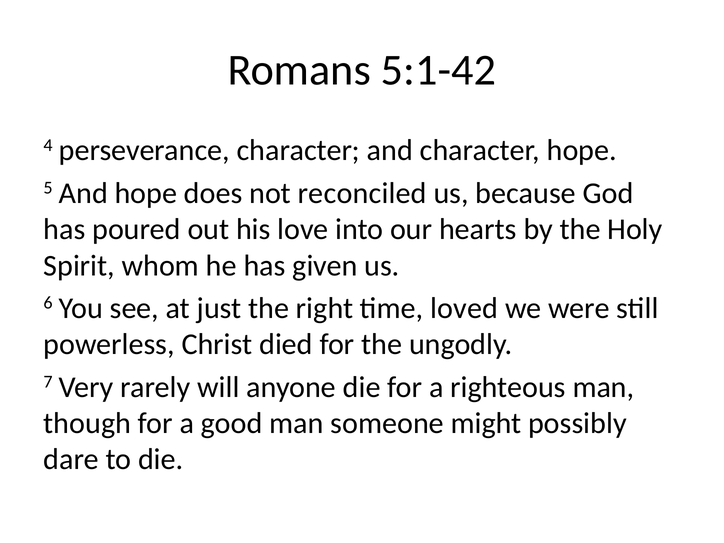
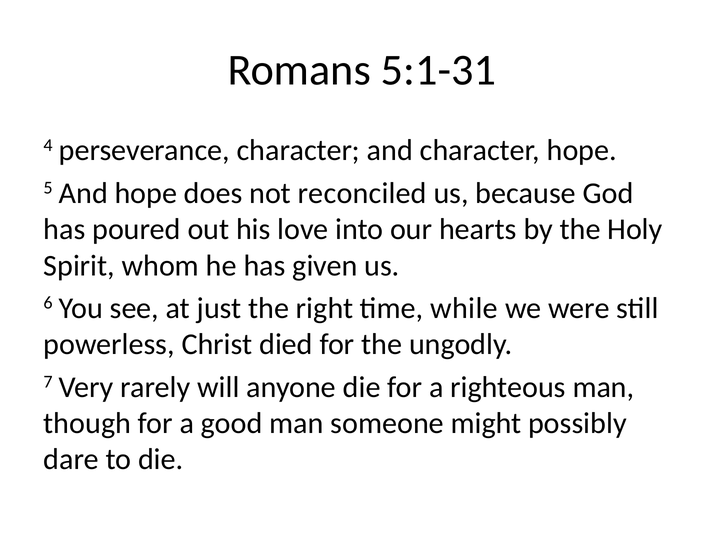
5:1-42: 5:1-42 -> 5:1-31 (438, 70)
loved: loved -> while (464, 308)
